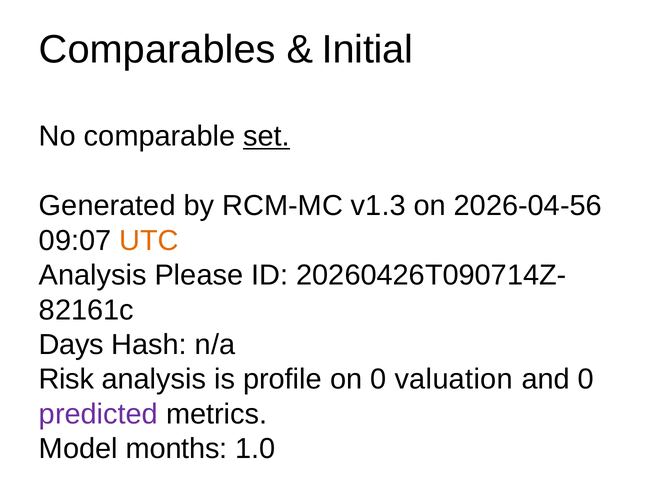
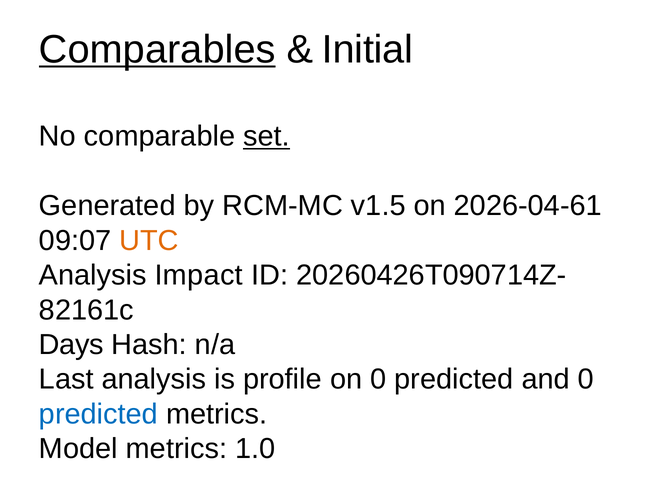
Comparables underline: none -> present (157, 49)
v1.3: v1.3 -> v1.5 (378, 206)
2026-04-56: 2026-04-56 -> 2026-04-61 (528, 206)
Please: Please -> Impact (199, 275)
Risk: Risk -> Last (66, 380)
on 0 valuation: valuation -> predicted (454, 380)
predicted colour: purple -> blue (98, 414)
Model months: months -> metrics (177, 449)
